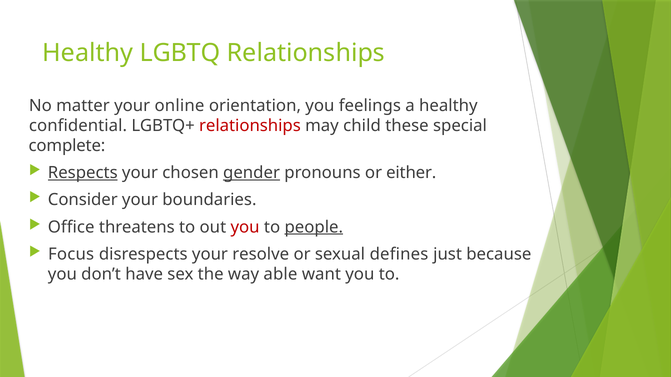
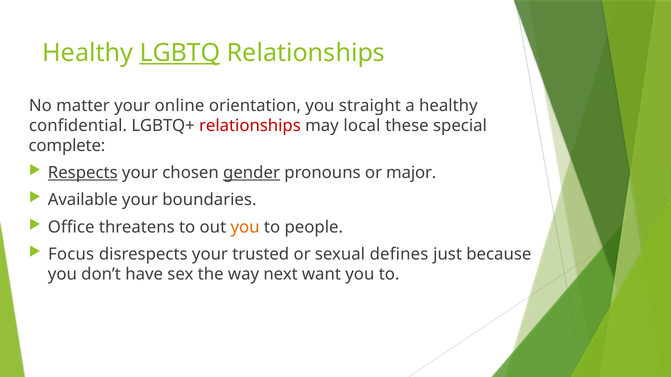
LGBTQ underline: none -> present (180, 53)
feelings: feelings -> straight (370, 106)
child: child -> local (362, 126)
either: either -> major (411, 173)
Consider: Consider -> Available (83, 200)
you colour: red -> orange (245, 227)
people underline: present -> none (314, 227)
resolve: resolve -> trusted (261, 254)
able: able -> next (281, 274)
